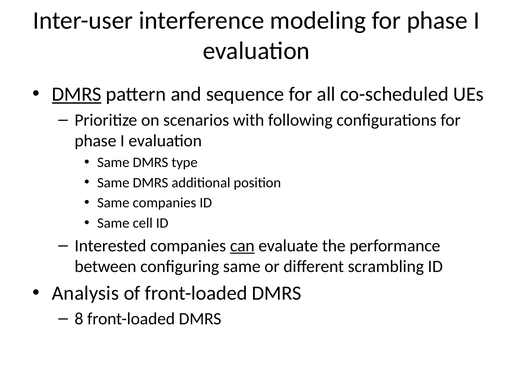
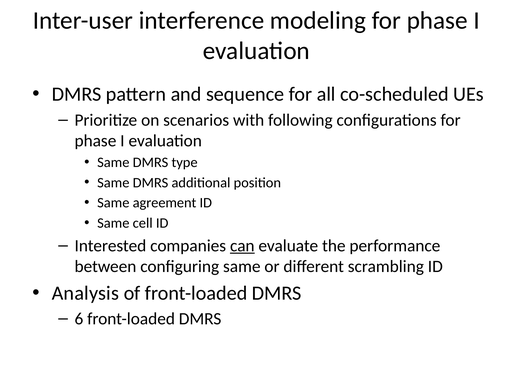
DMRS underline: present -> none (77, 94)
Same companies: companies -> agreement (165, 203)
8: 8 -> 6 (79, 319)
